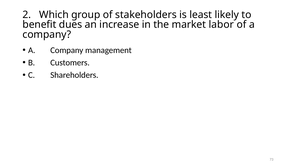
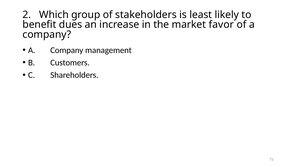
labor: labor -> favor (221, 25)
